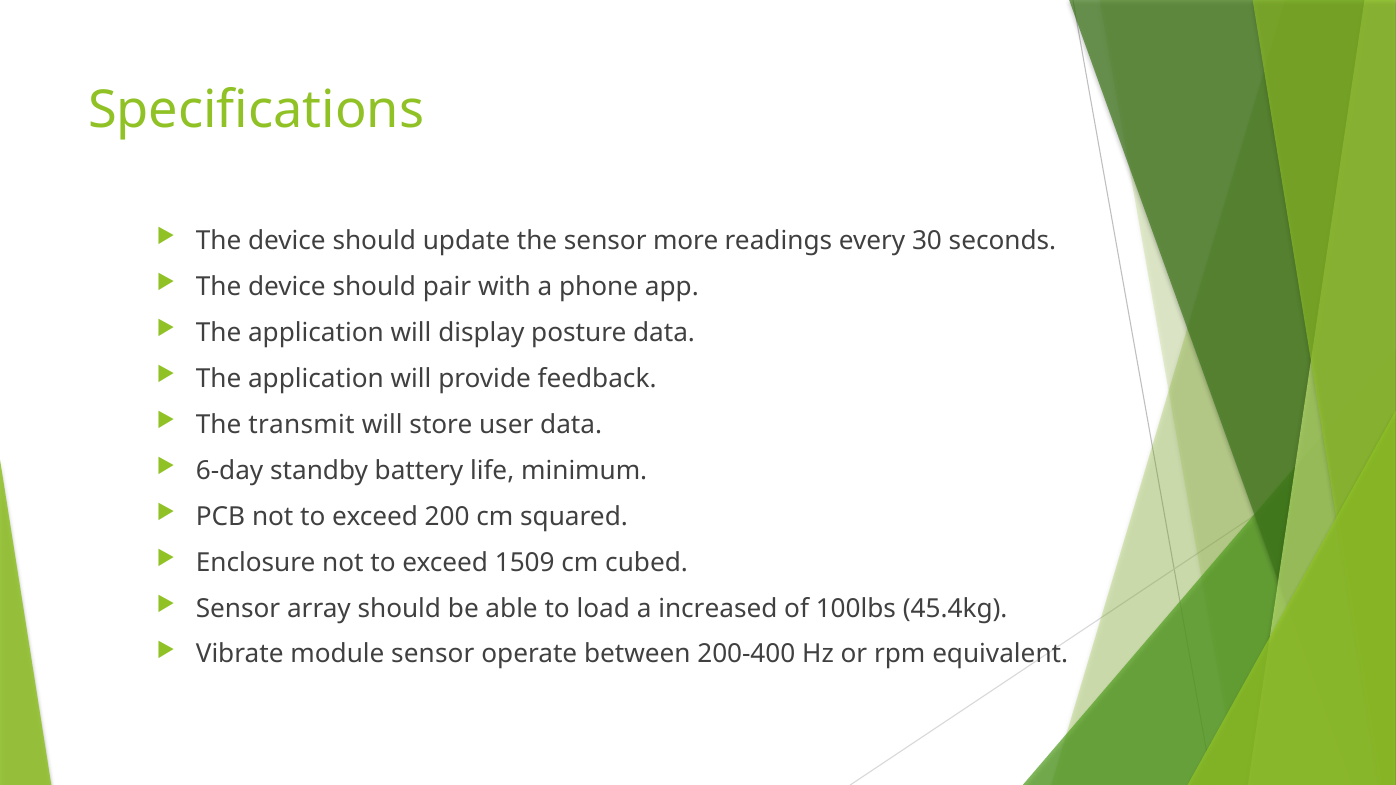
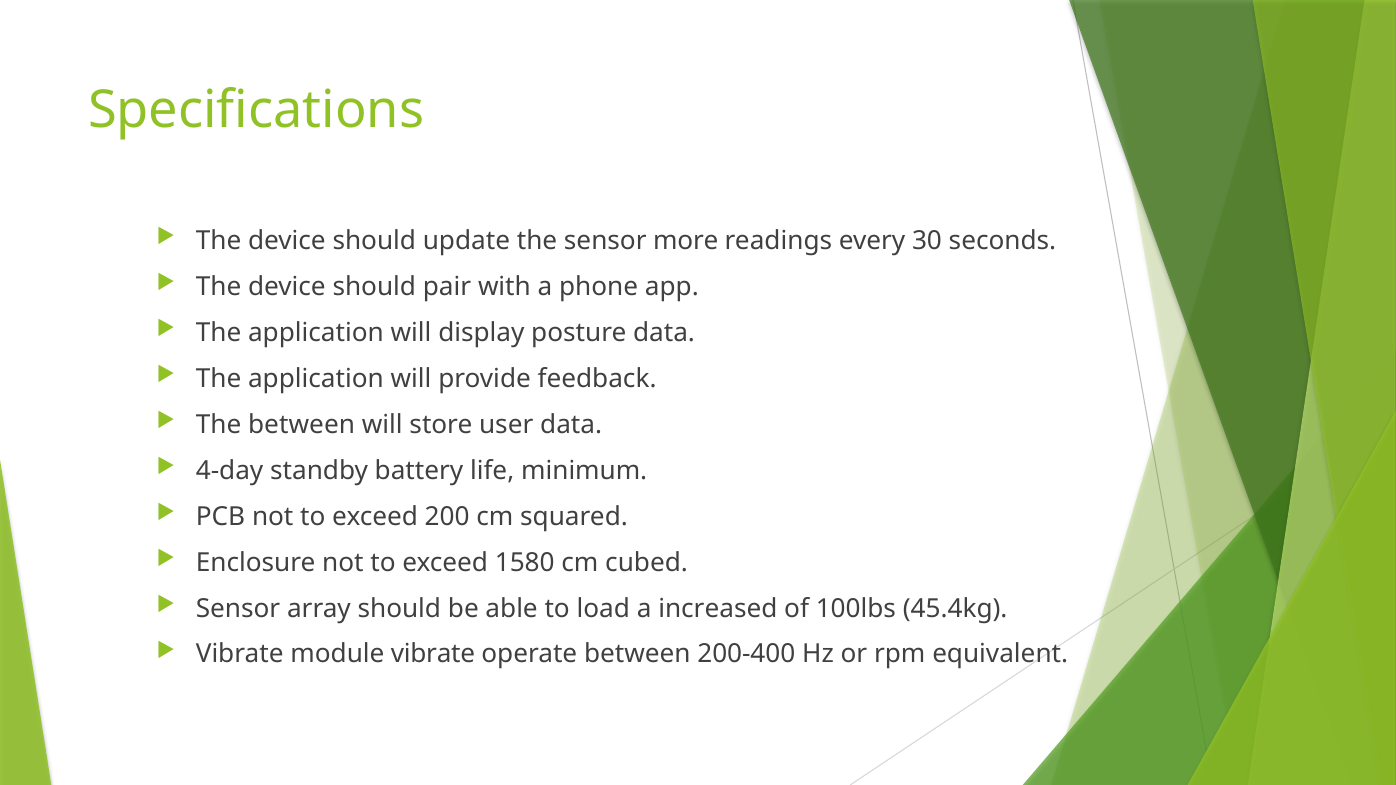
The transmit: transmit -> between (302, 425)
6-day: 6-day -> 4-day (230, 471)
1509: 1509 -> 1580 (525, 563)
module sensor: sensor -> vibrate (433, 655)
